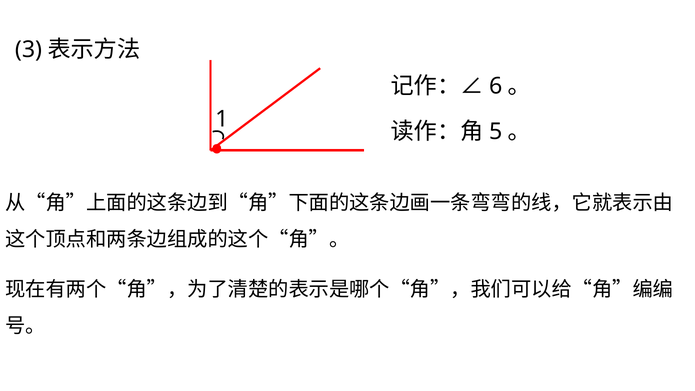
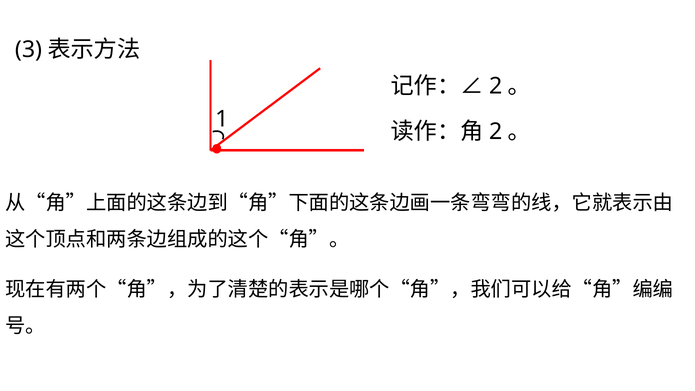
6: 6 -> 2 (496, 86)
5: 5 -> 2 (496, 131)
